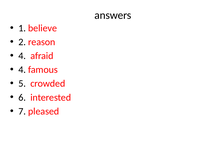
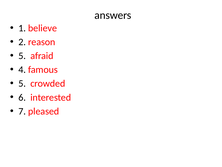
4: 4 -> 5 (22, 56)
